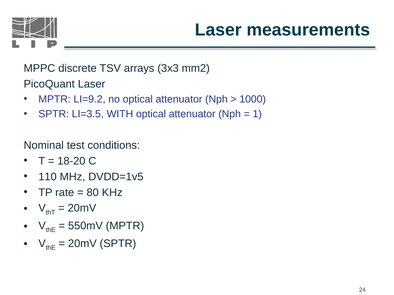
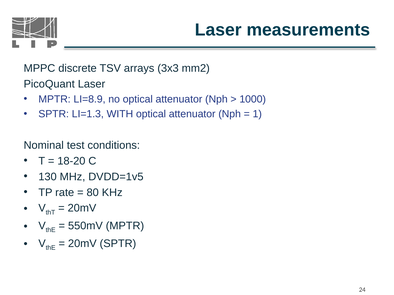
LI=9.2: LI=9.2 -> LI=8.9 (90, 99)
LI=3.5: LI=3.5 -> LI=1.3 (88, 114)
110: 110 -> 130 (48, 177)
